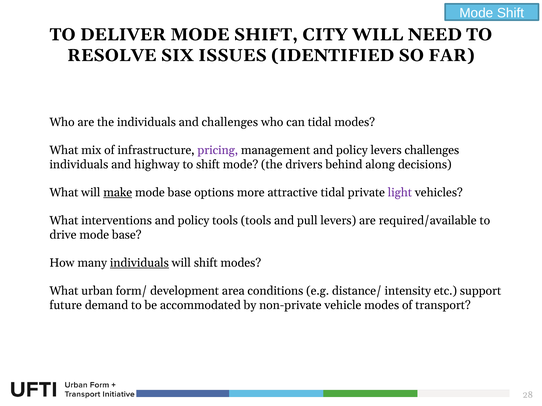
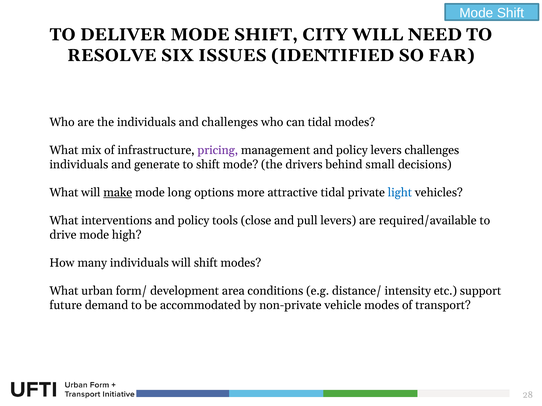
highway: highway -> generate (157, 165)
along: along -> small (380, 165)
base: base -> long (179, 193)
light colour: purple -> blue (400, 193)
tools tools: tools -> close (256, 221)
drive mode base: base -> high (127, 235)
individuals underline: present -> none (139, 263)
